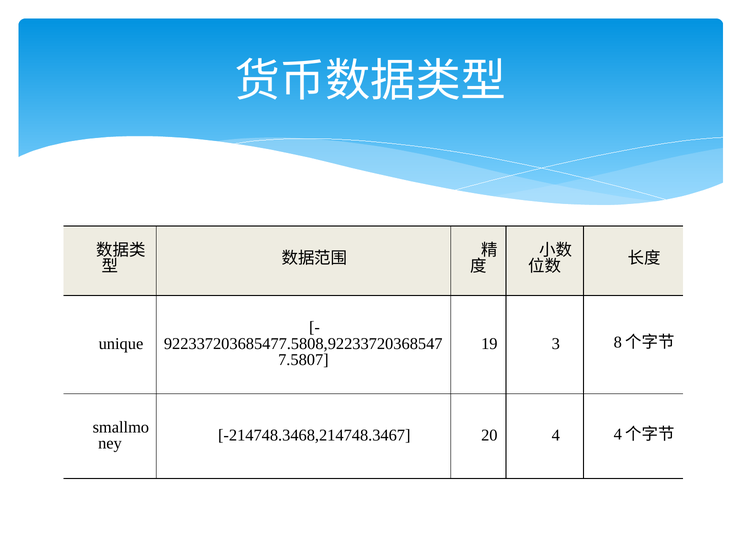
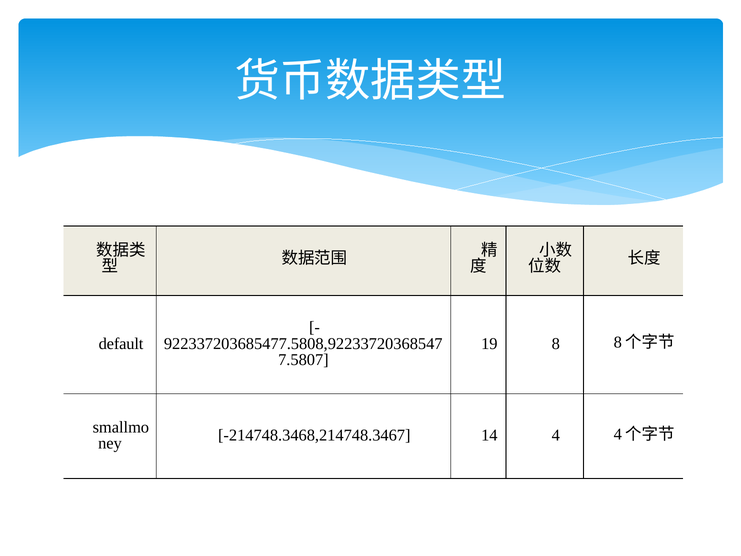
unique: unique -> default (121, 343)
3: 3 -> 8 (556, 343)
20: 20 -> 14 (489, 435)
